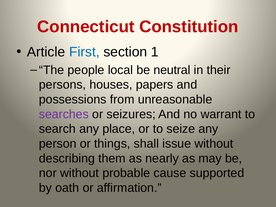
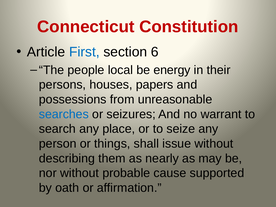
1: 1 -> 6 (155, 52)
neutral: neutral -> energy (172, 70)
searches colour: purple -> blue (64, 114)
